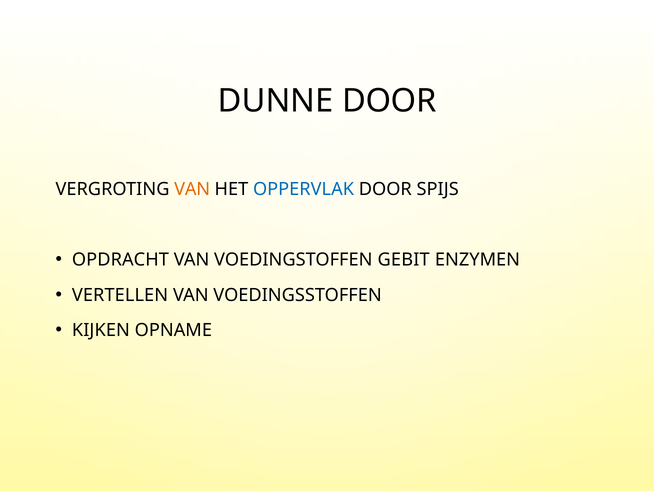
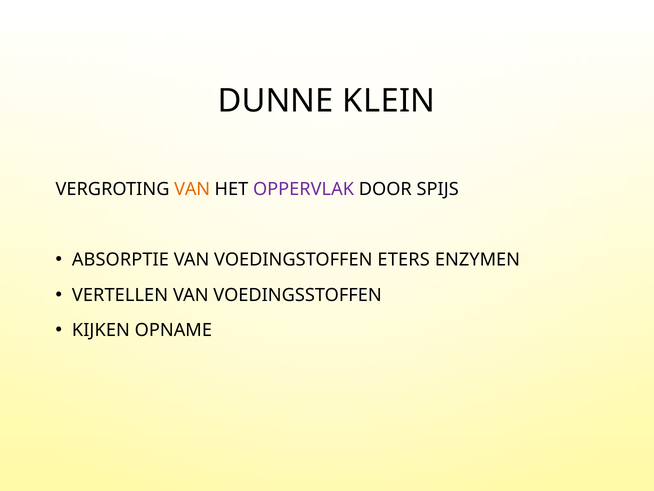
DUNNE DOOR: DOOR -> KLEIN (389, 101)
OPPERVLAK colour: blue -> purple (304, 189)
OPDRACHT: OPDRACHT -> ABSORPTIE (120, 260)
GEBIT: GEBIT -> ETERS (404, 260)
